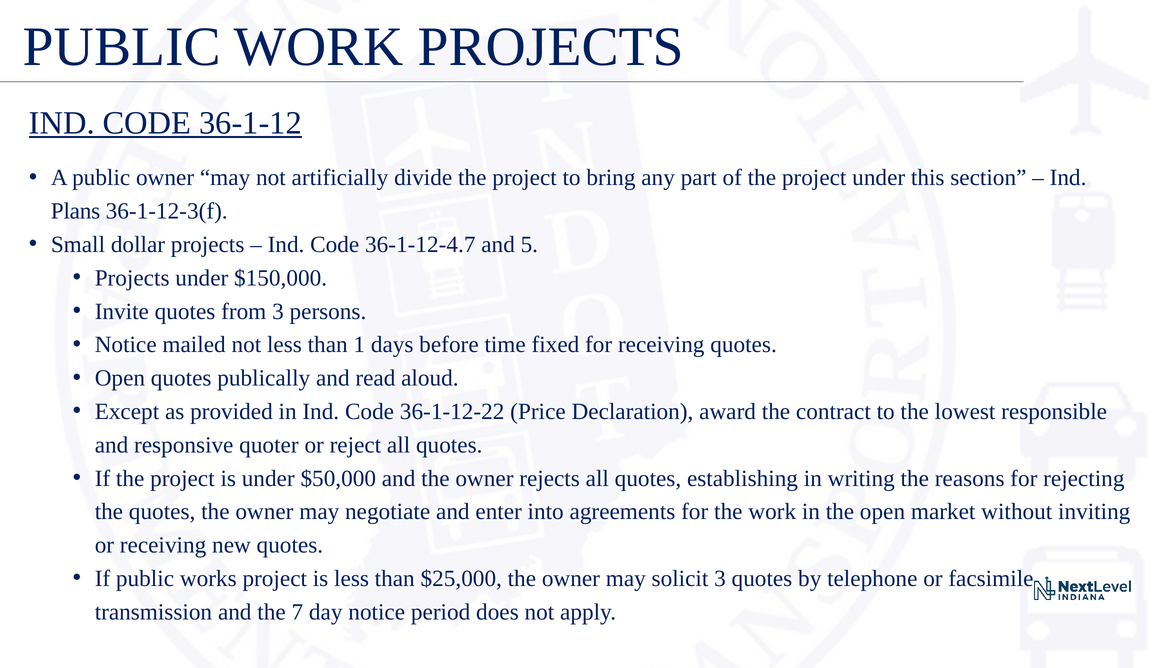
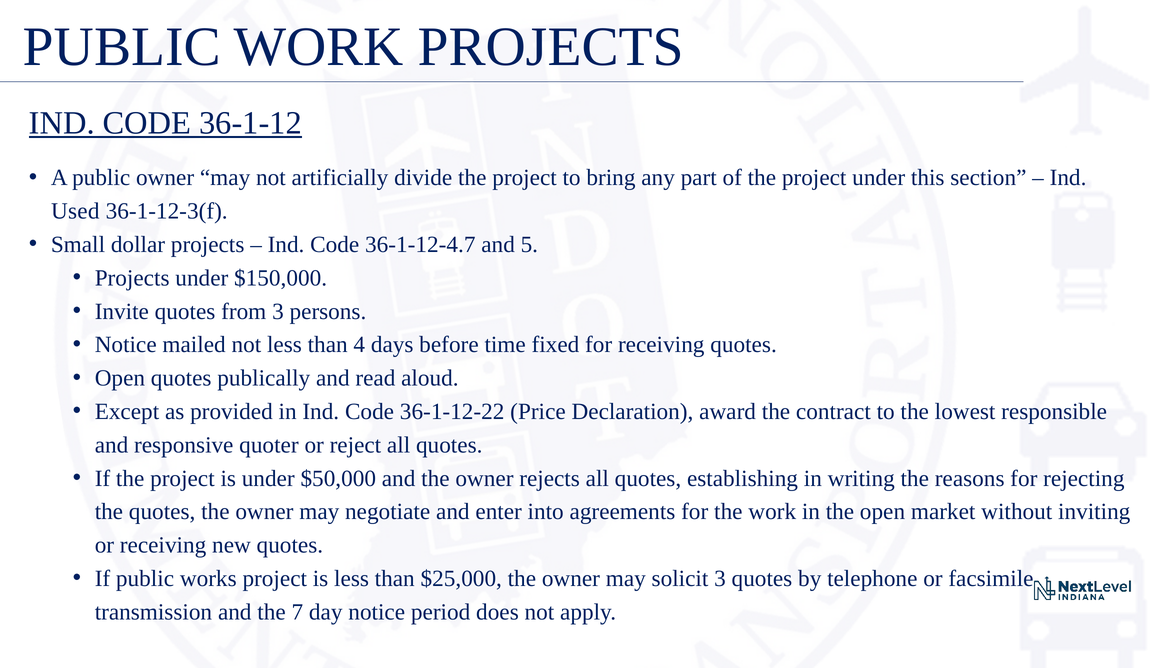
Plans: Plans -> Used (75, 211)
1: 1 -> 4 (359, 345)
